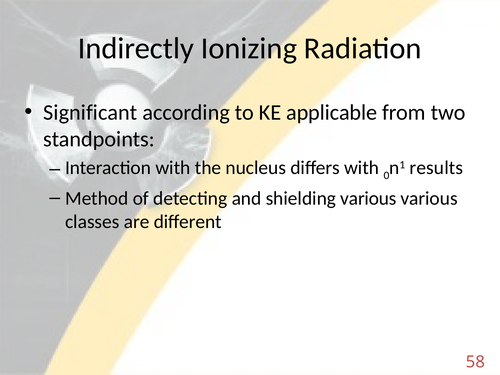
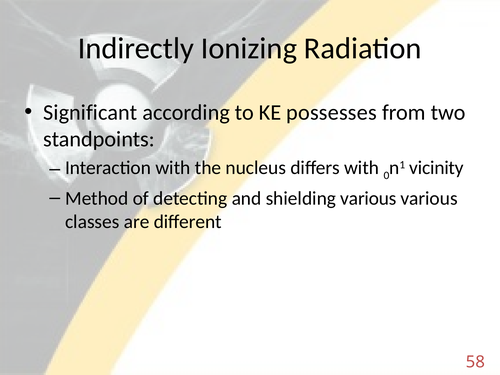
applicable: applicable -> possesses (332, 112)
results: results -> vicinity (437, 168)
